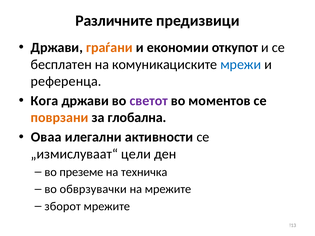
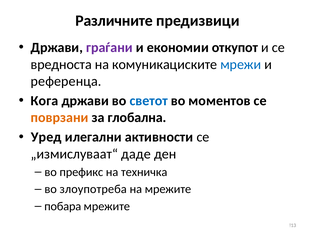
граѓани colour: orange -> purple (109, 48)
бесплатен: бесплатен -> вредноста (61, 64)
светот colour: purple -> blue (149, 101)
Оваа: Оваа -> Уред (46, 137)
цели: цели -> даде (136, 154)
преземе: преземе -> префикс (81, 172)
обврзувачки: обврзувачки -> злоупотреба (93, 189)
зборот: зборот -> побара (63, 206)
